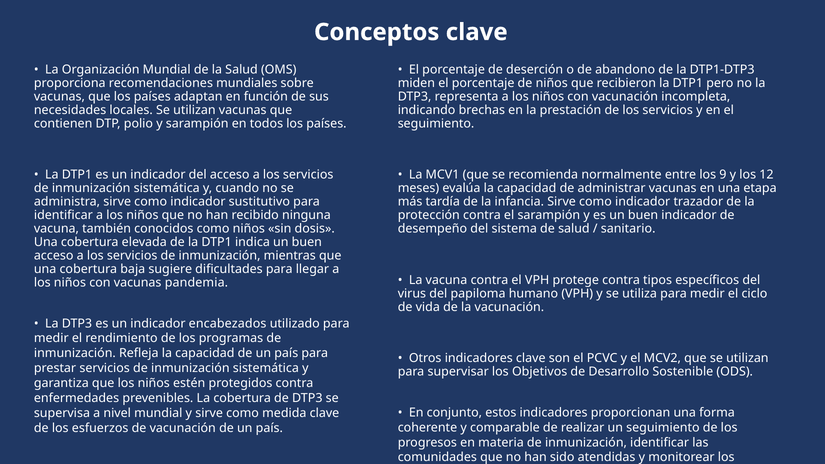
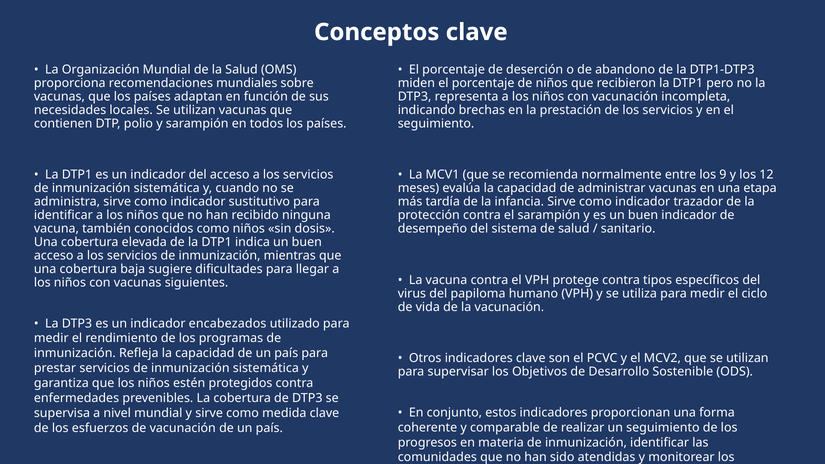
pandemia: pandemia -> siguientes (197, 283)
